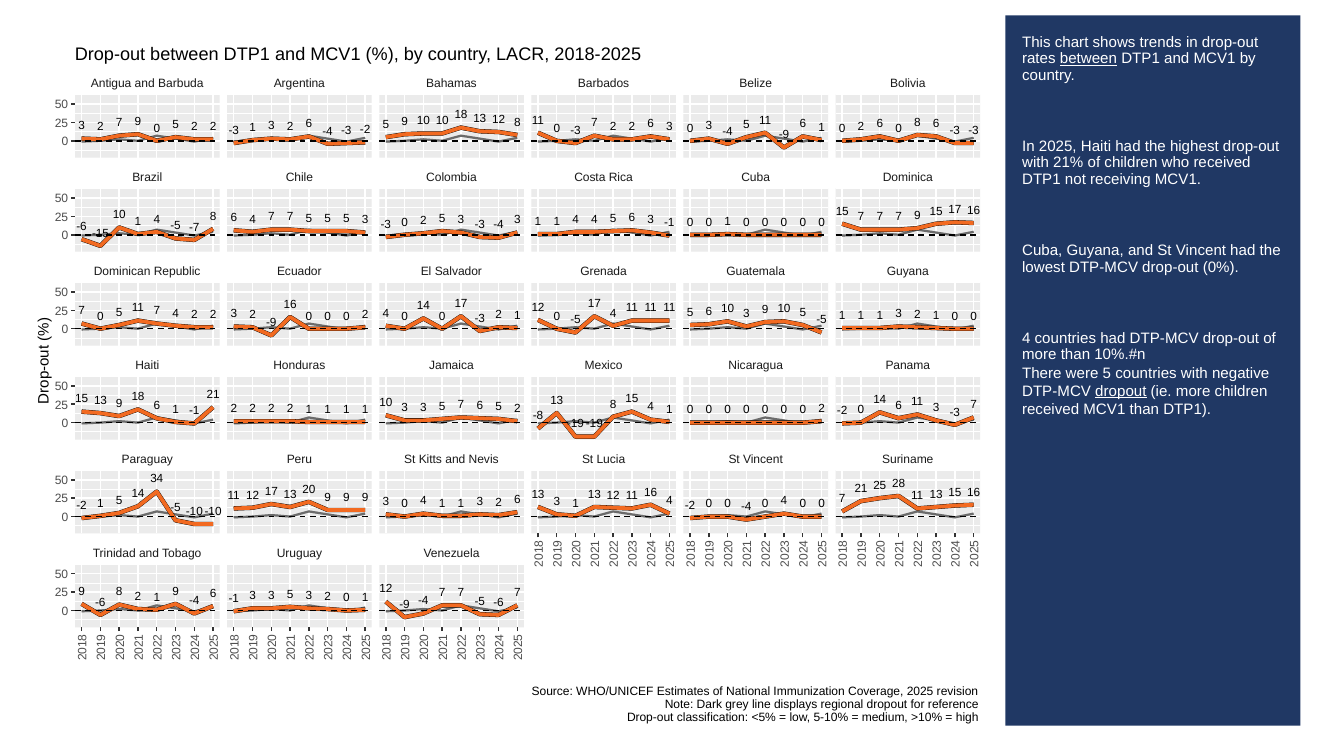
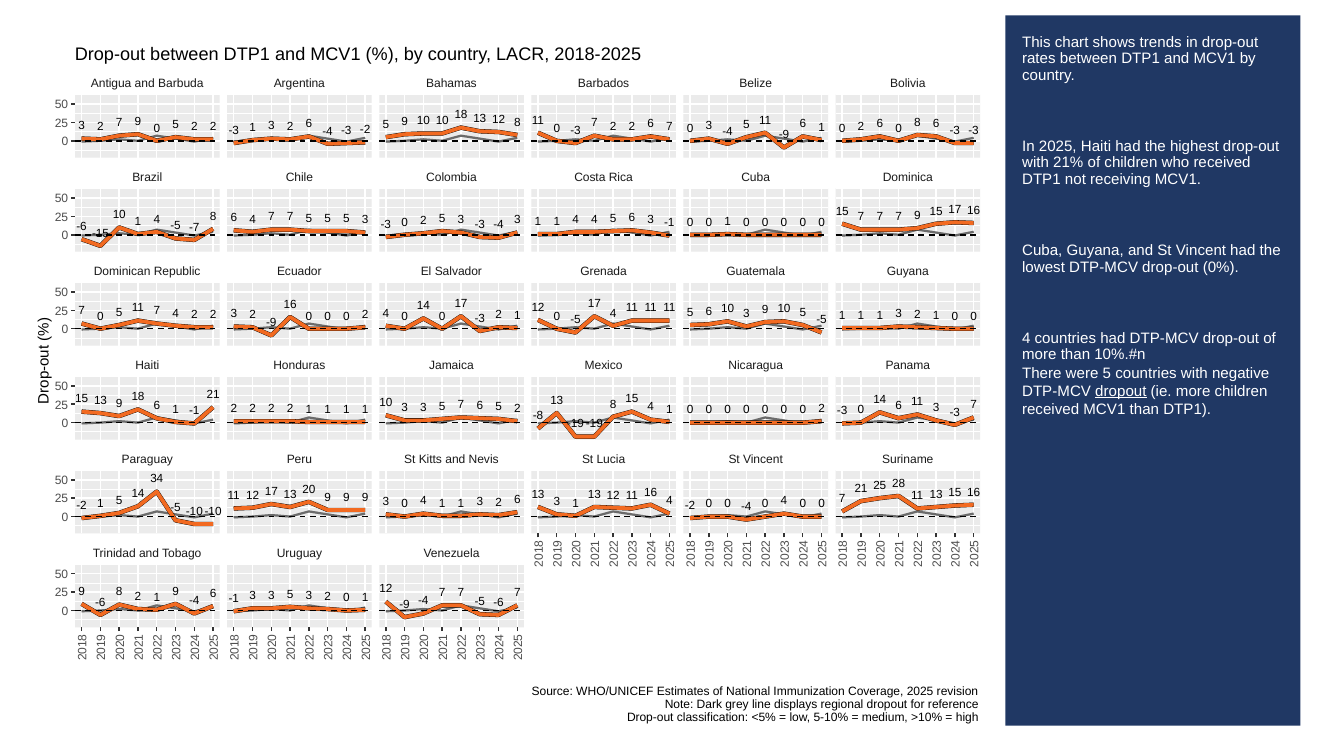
between underline: present -> none (1088, 59)
2 6 3: 3 -> 7 (669, 127)
-2: -2 -> -3 (842, 411)
